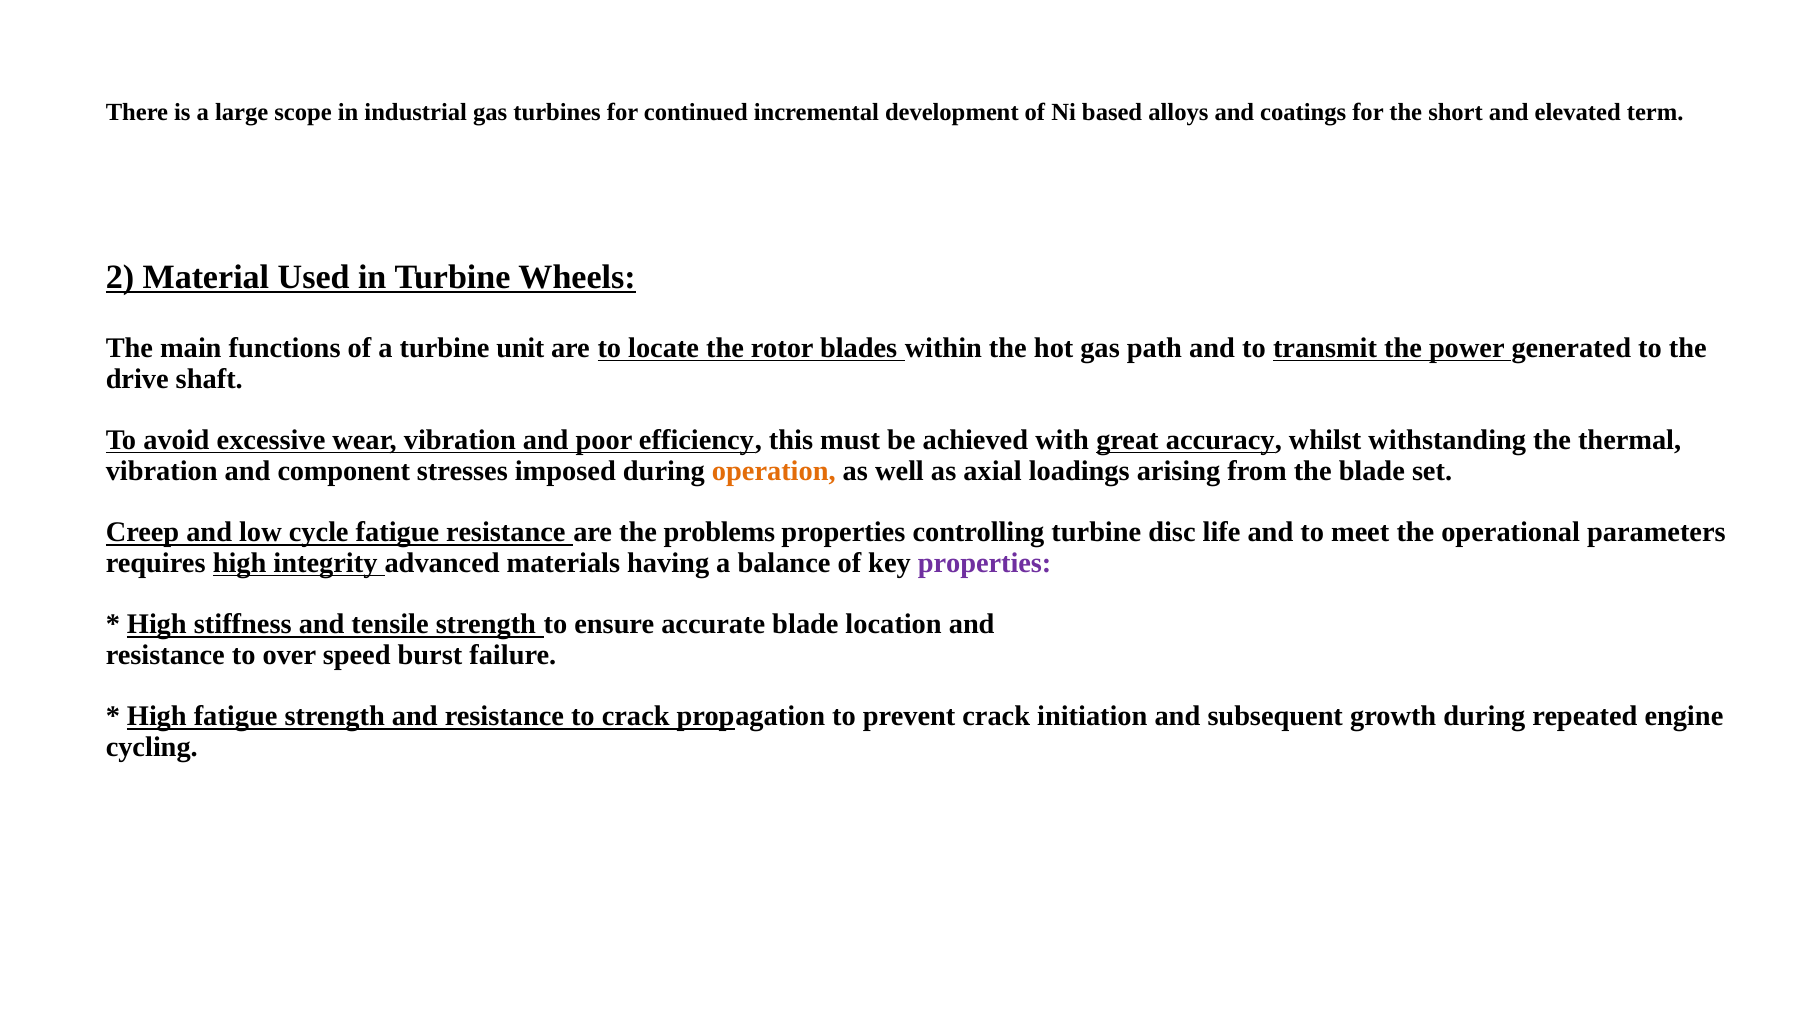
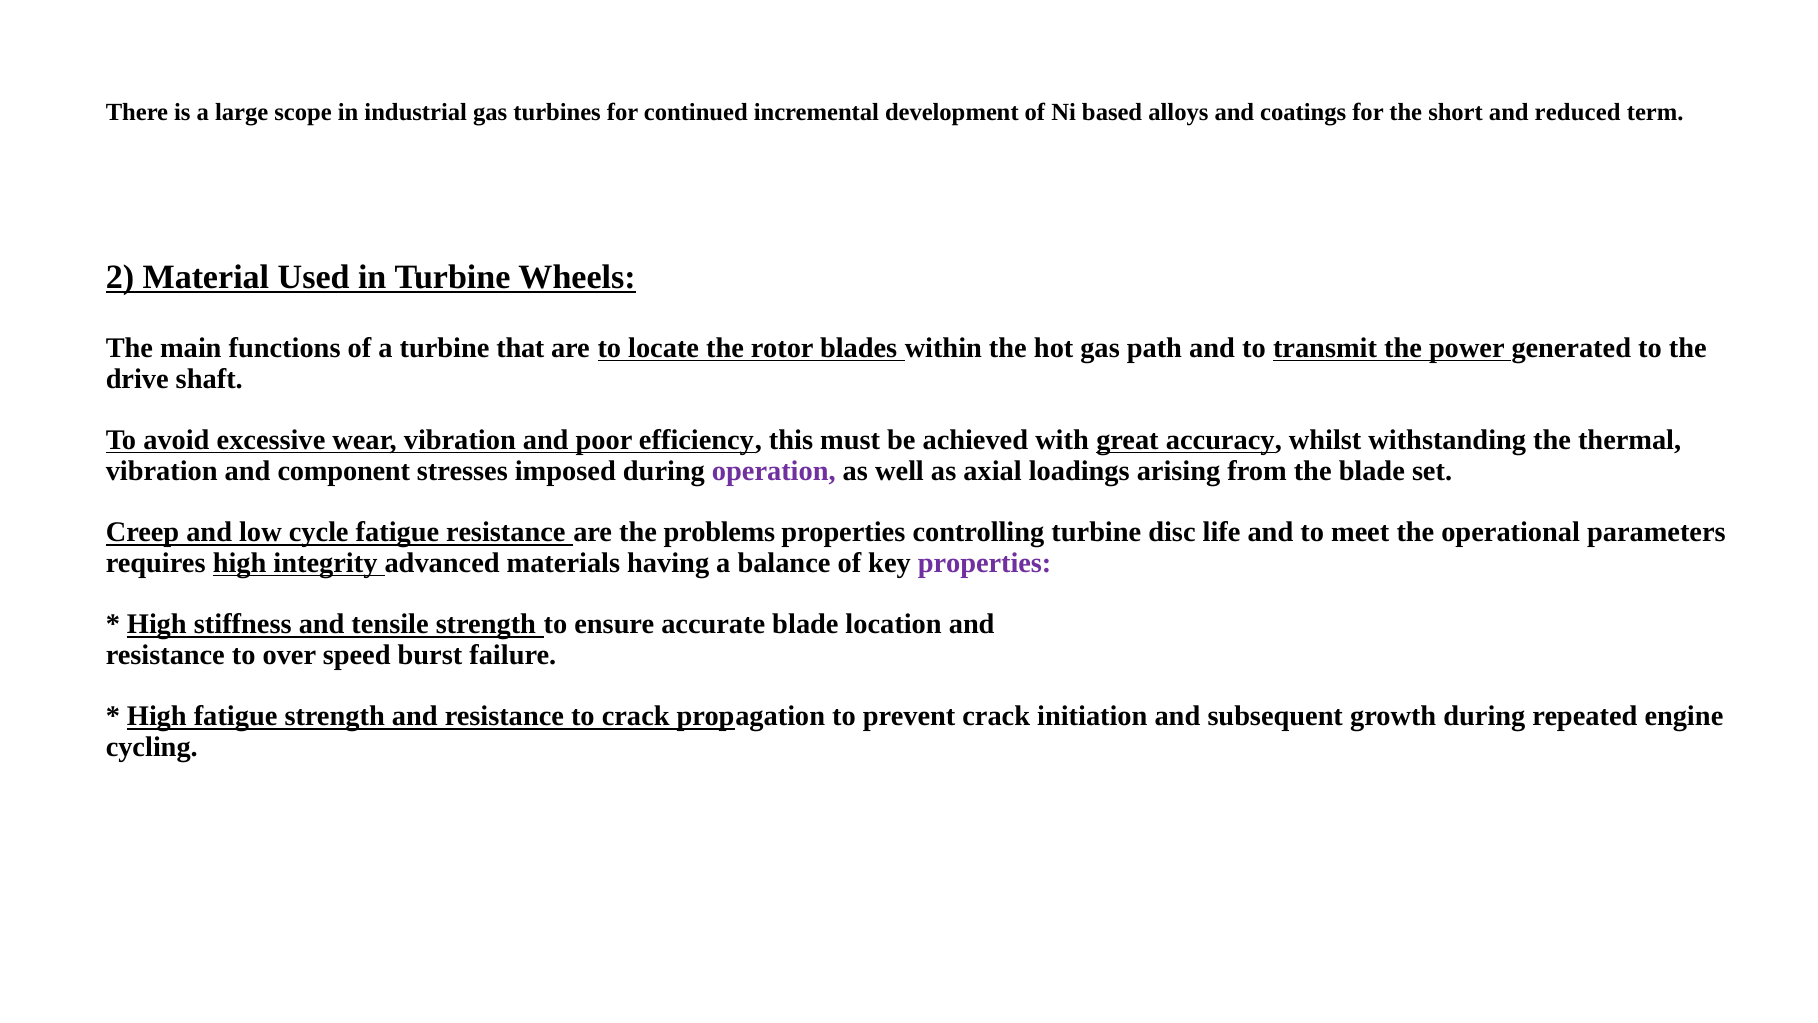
elevated: elevated -> reduced (1578, 112)
unit: unit -> that (520, 348)
operation colour: orange -> purple (774, 471)
